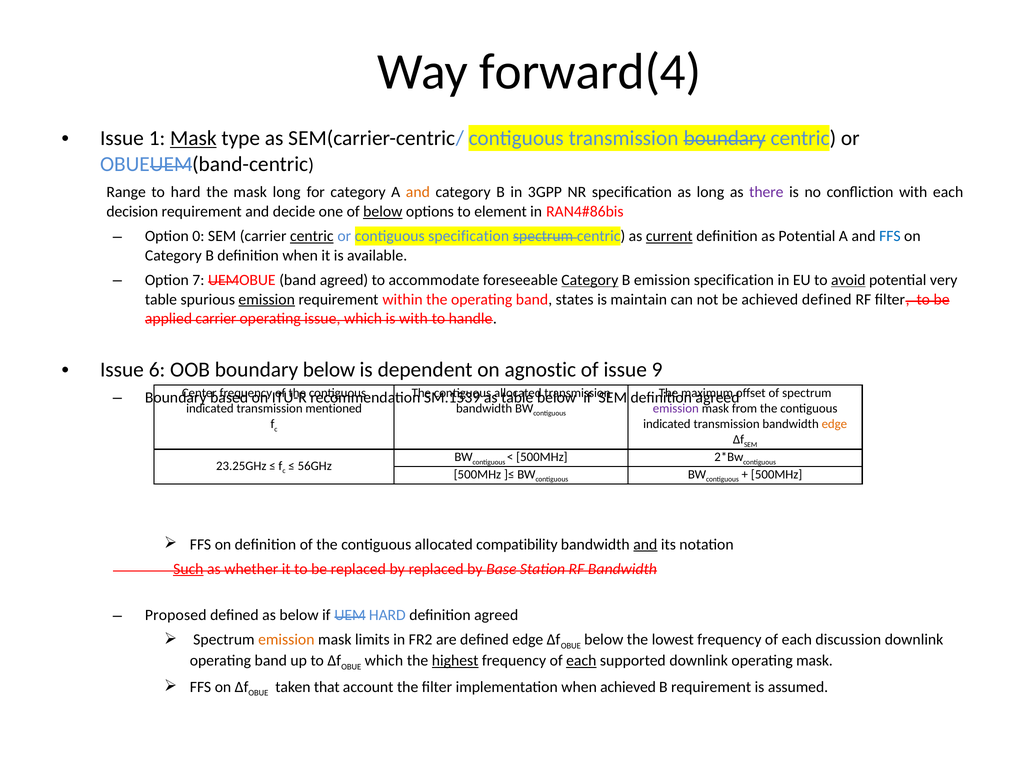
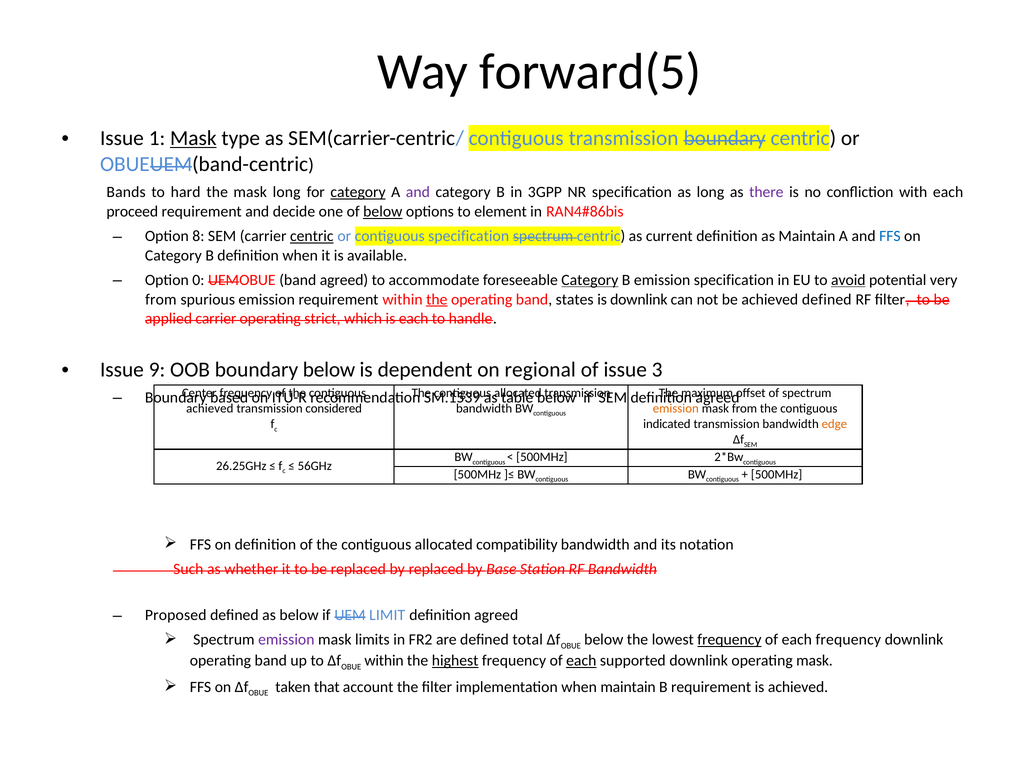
forward(4: forward(4 -> forward(5 (590, 72)
Range: Range -> Bands (126, 192)
category underline: none -> present (358, 192)
and colour: orange -> purple (418, 192)
decision: decision -> proceed (132, 212)
0: 0 -> 8 (198, 236)
current underline: present -> none (669, 236)
as Potential: Potential -> Maintain (807, 236)
7: 7 -> 0 (198, 280)
table: table -> from (161, 299)
emission underline: present -> none (267, 299)
the underline: none -> present (437, 299)
is maintain: maintain -> downlink (639, 299)
operating issue: issue -> strict (322, 319)
is with: with -> each (414, 319)
6: 6 -> 9 (157, 369)
agnostic: agnostic -> regional (540, 369)
9: 9 -> 3 (657, 369)
indicated: indicated -> achieved (210, 408)
mentioned: mentioned -> considered (334, 408)
emission colour: purple -> orange (676, 408)
23.25GHz: 23.25GHz -> 26.25GHz (241, 465)
and underline: present -> none (645, 544)
Such underline: present -> none (188, 569)
UEM HARD: HARD -> LIMIT (387, 615)
emission colour: orange -> purple (286, 639)
defined edge: edge -> total (528, 639)
frequency underline: none -> present (729, 639)
each discussion: discussion -> frequency (848, 639)
OBUE which: which -> within (384, 660)
when achieved: achieved -> maintain (628, 686)
is assumed: assumed -> achieved (798, 686)
